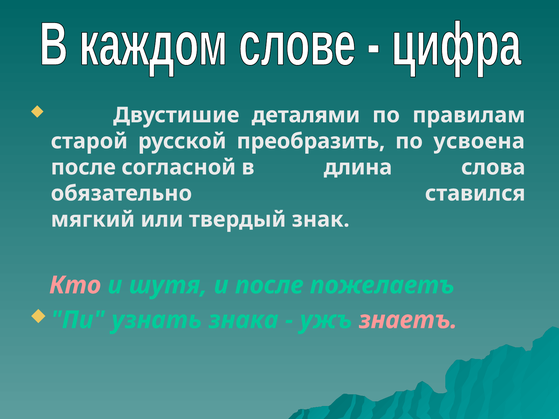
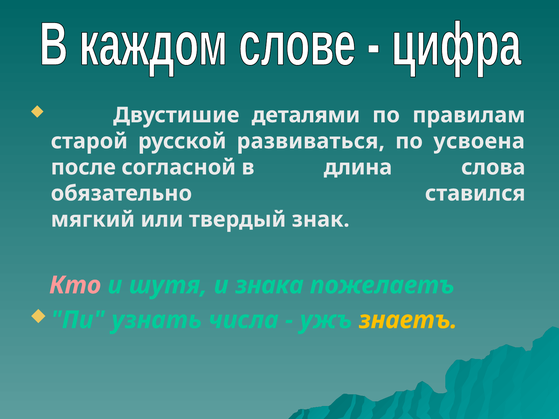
преобразить: преобразить -> развиваться (311, 141)
и после: после -> знака (269, 285)
знака: знака -> числа (243, 320)
знаетъ colour: pink -> yellow (408, 320)
